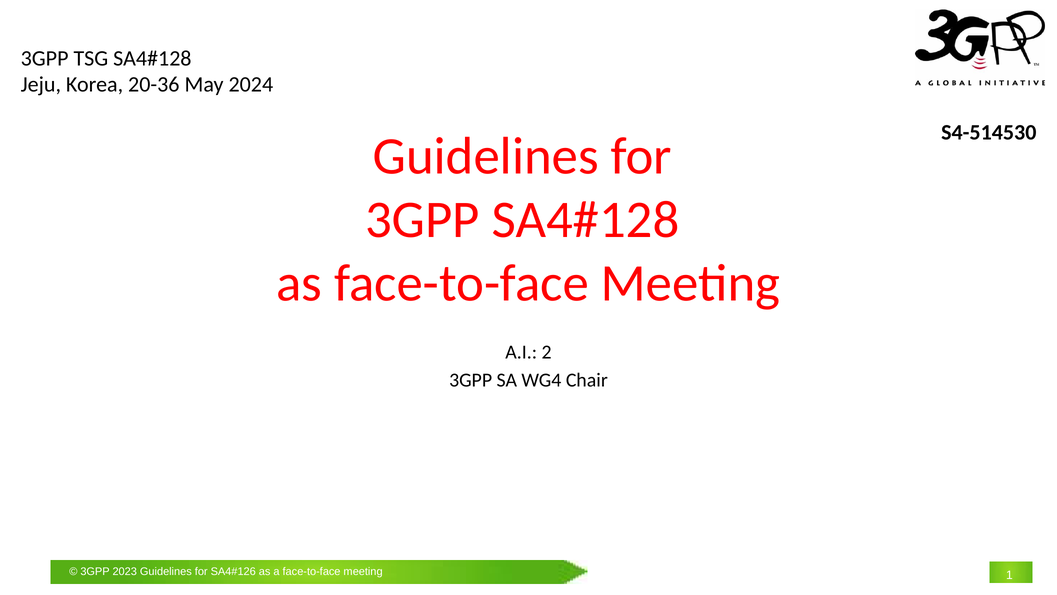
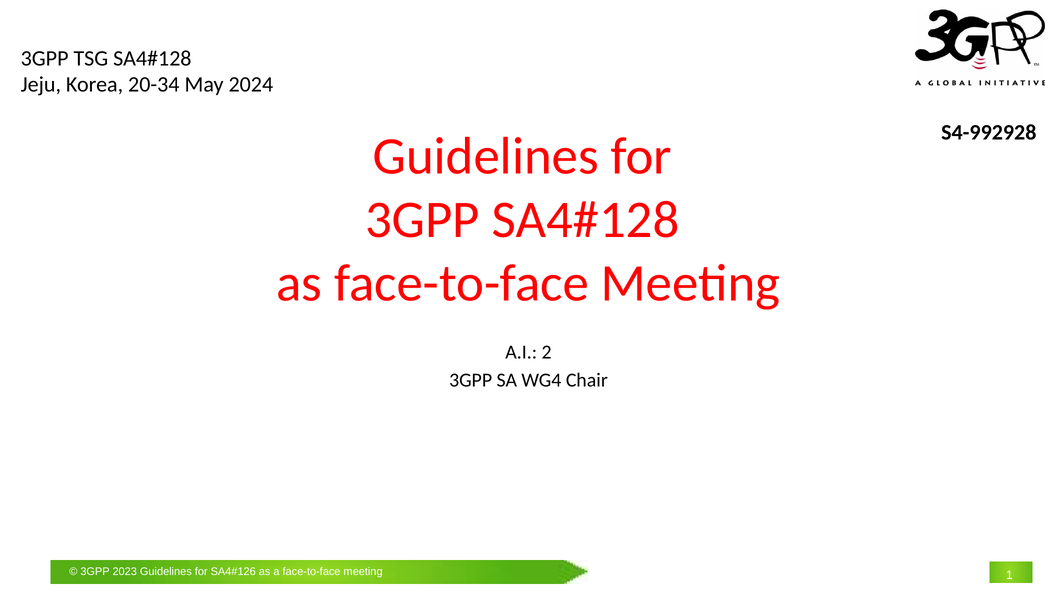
20-36: 20-36 -> 20-34 (154, 85)
S4-514530: S4-514530 -> S4-992928 (989, 133)
